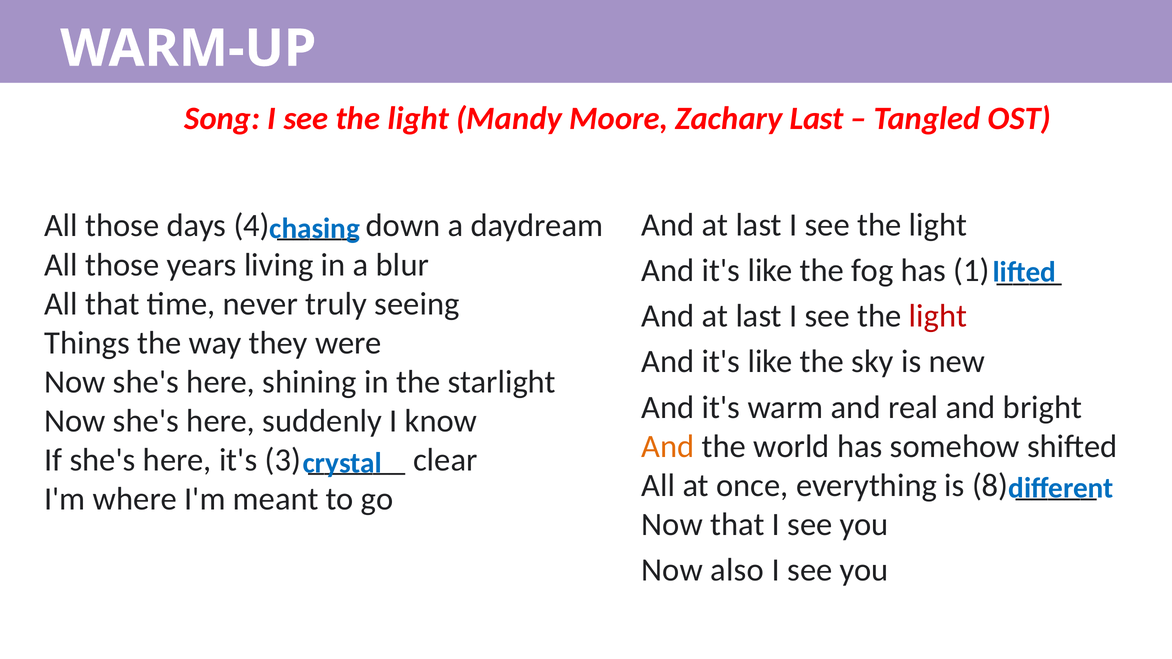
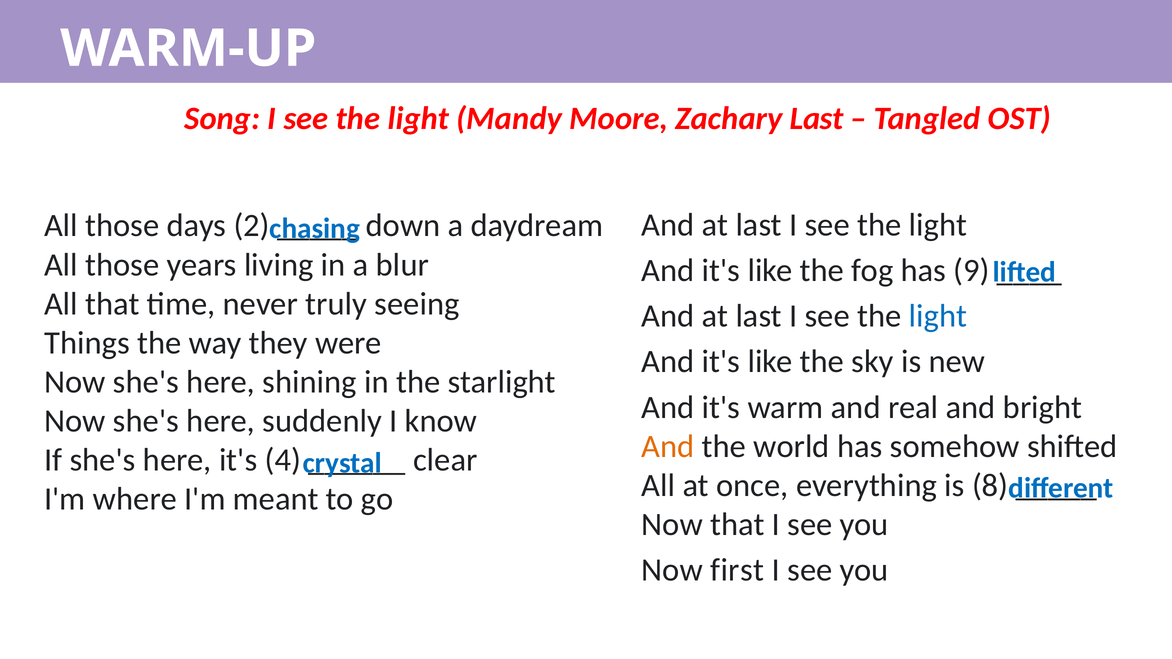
4: 4 -> 2 (252, 226)
1: 1 -> 9 (972, 271)
light colour: red -> blue (938, 316)
3: 3 -> 4 (283, 460)
also: also -> first (737, 570)
